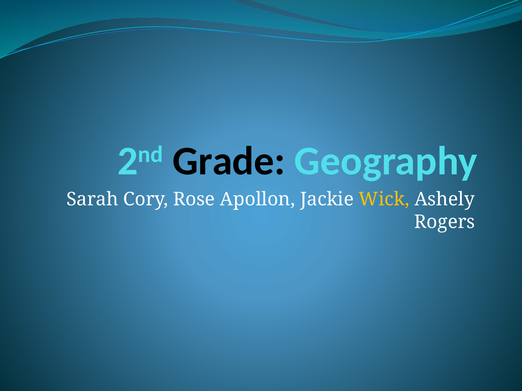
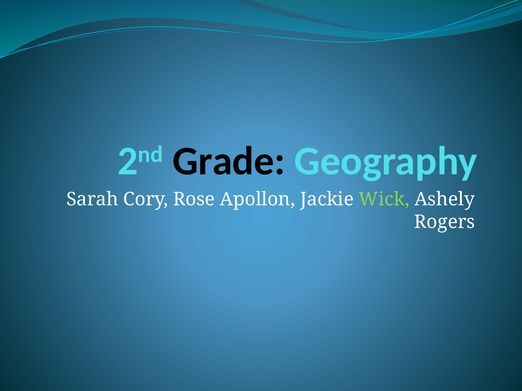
Wick colour: yellow -> light green (384, 199)
